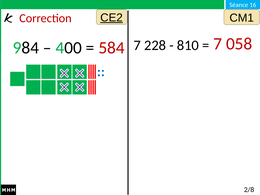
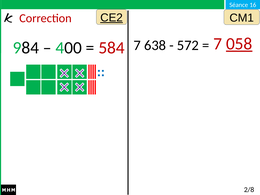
058 underline: none -> present (239, 44)
228: 228 -> 638 (155, 45)
810: 810 -> 572 (188, 45)
